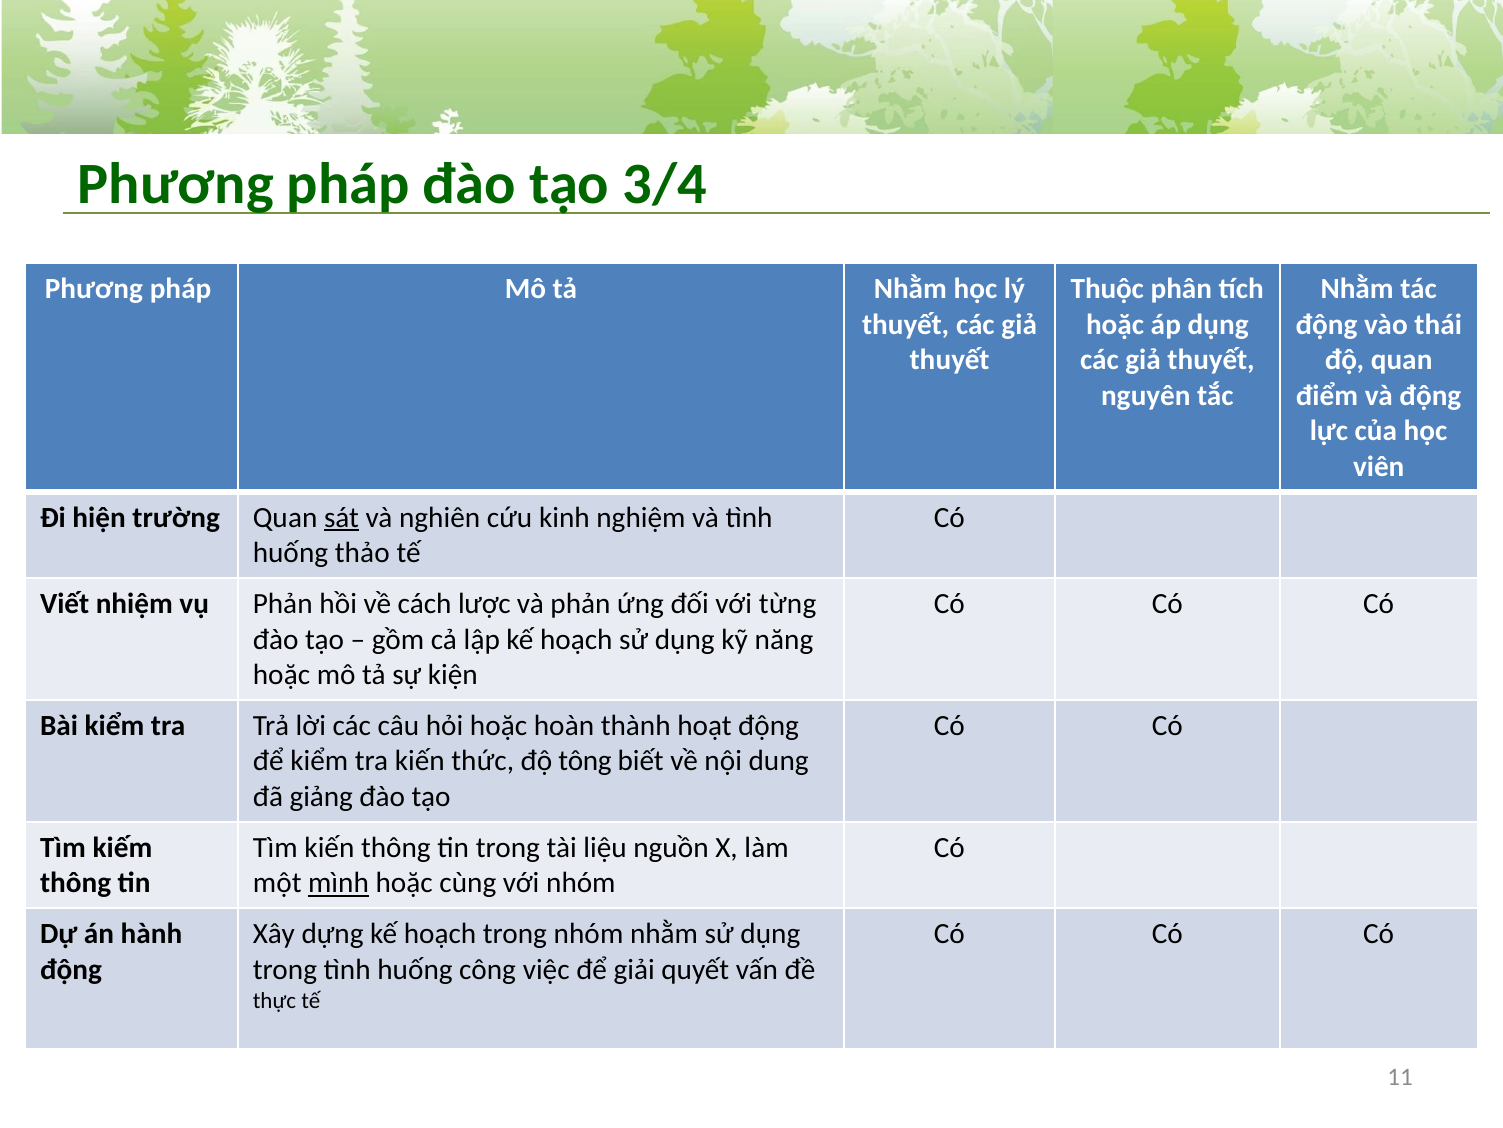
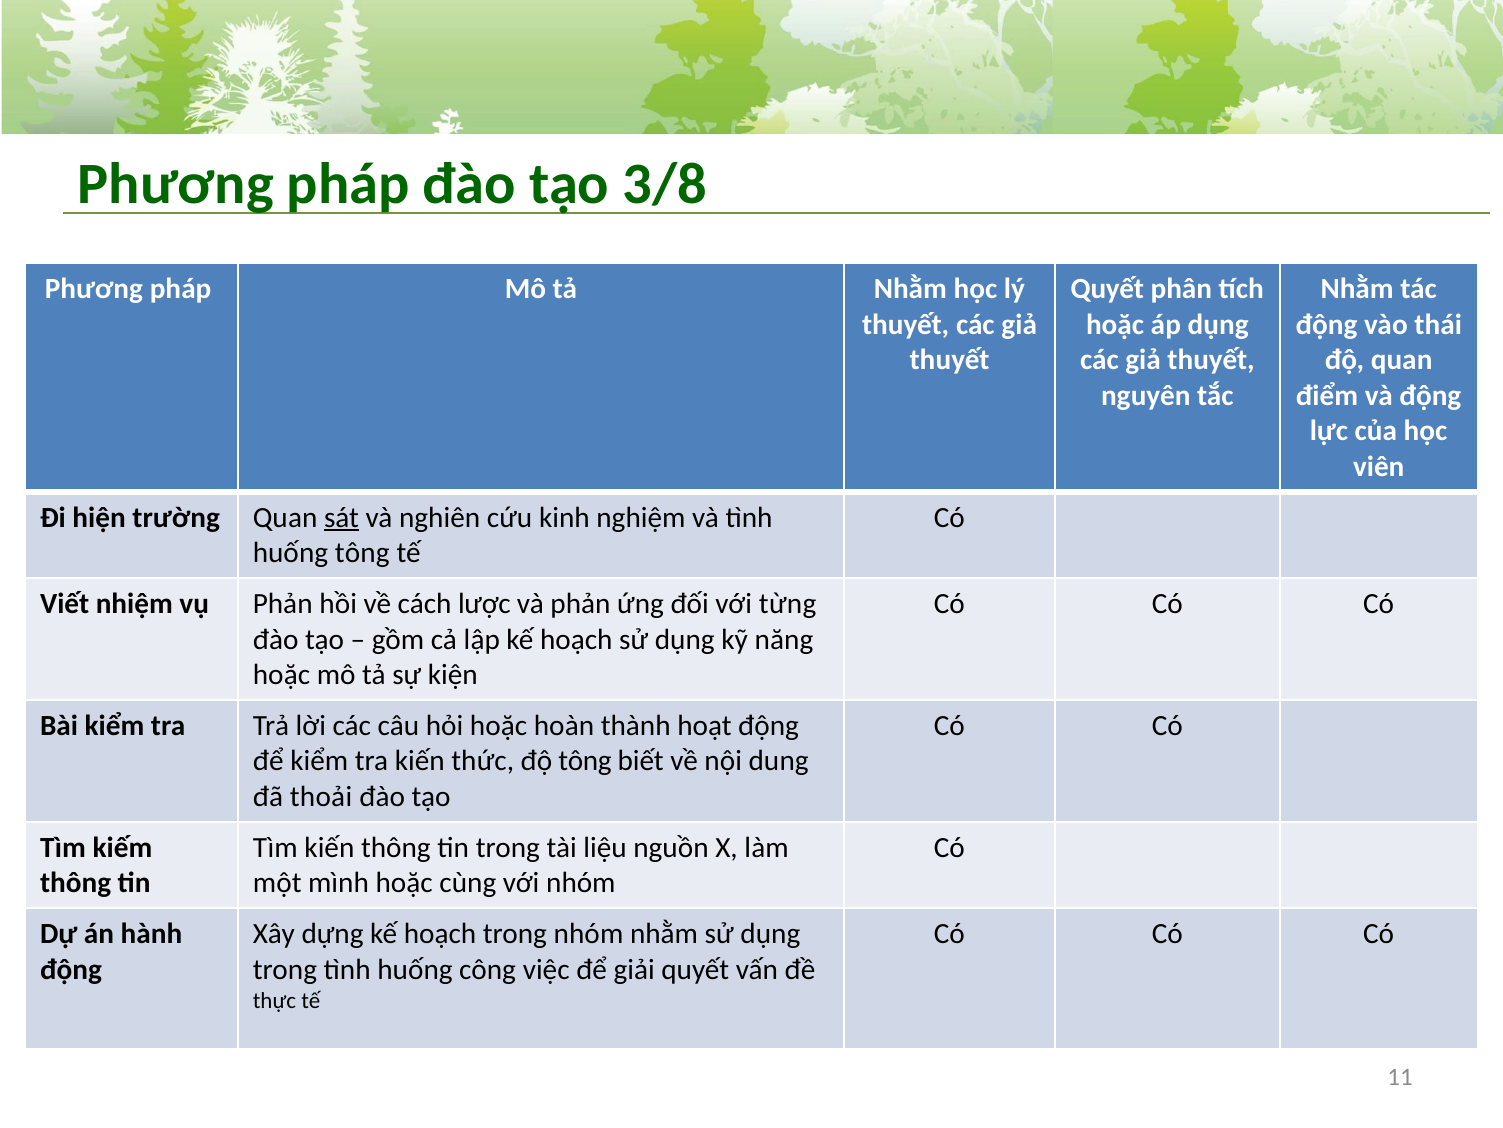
3/4: 3/4 -> 3/8 (665, 184)
Thuộc: Thuộc -> Quyết (1107, 289)
huống thảo: thảo -> tông (362, 553)
giảng: giảng -> thoải (321, 796)
mình underline: present -> none (338, 883)
